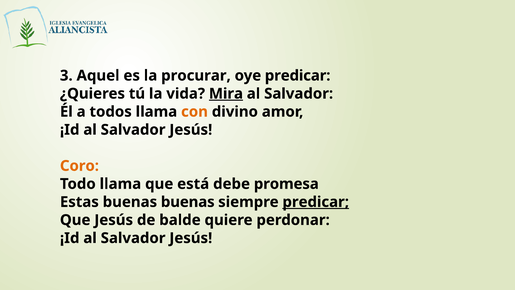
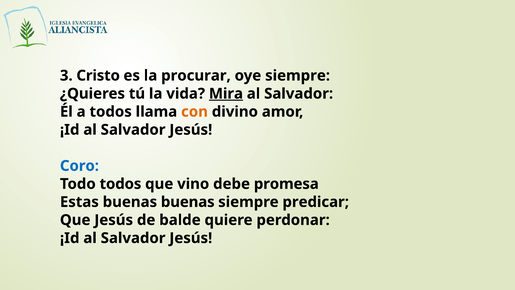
Aquel: Aquel -> Cristo (98, 76)
oye predicar: predicar -> siempre (298, 76)
Coro colour: orange -> blue (79, 166)
Todo llama: llama -> todos (120, 184)
está: está -> vino (193, 184)
predicar underline: present -> none (316, 202)
